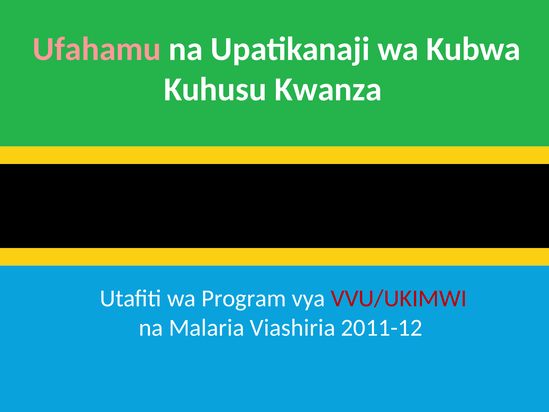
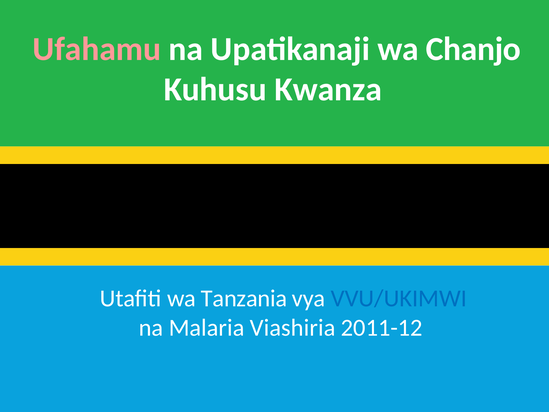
Kubwa: Kubwa -> Chanjo (473, 49)
Program: Program -> Tanzania (244, 298)
VVU/UKIMWI colour: red -> blue (399, 298)
